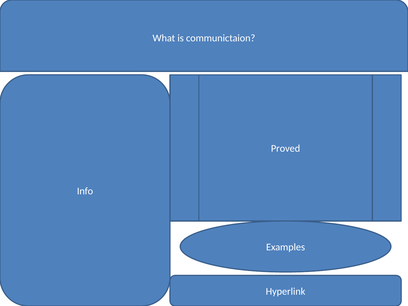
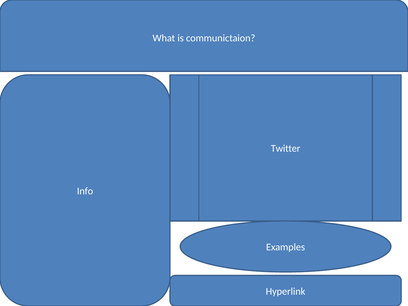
Proved: Proved -> Twitter (286, 149)
